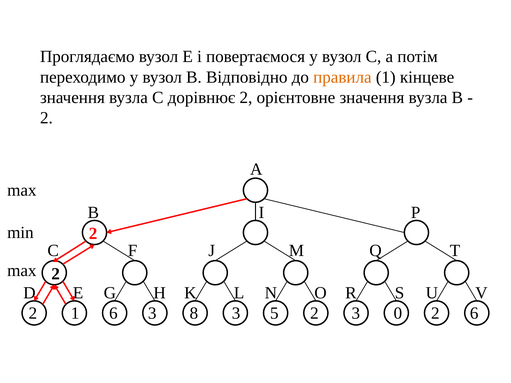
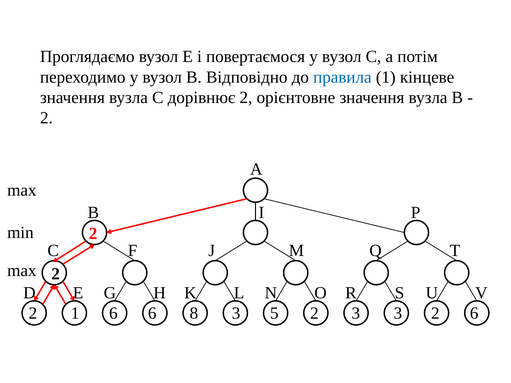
правила colour: orange -> blue (342, 77)
6 3: 3 -> 6 (152, 313)
3 0: 0 -> 3 (398, 313)
